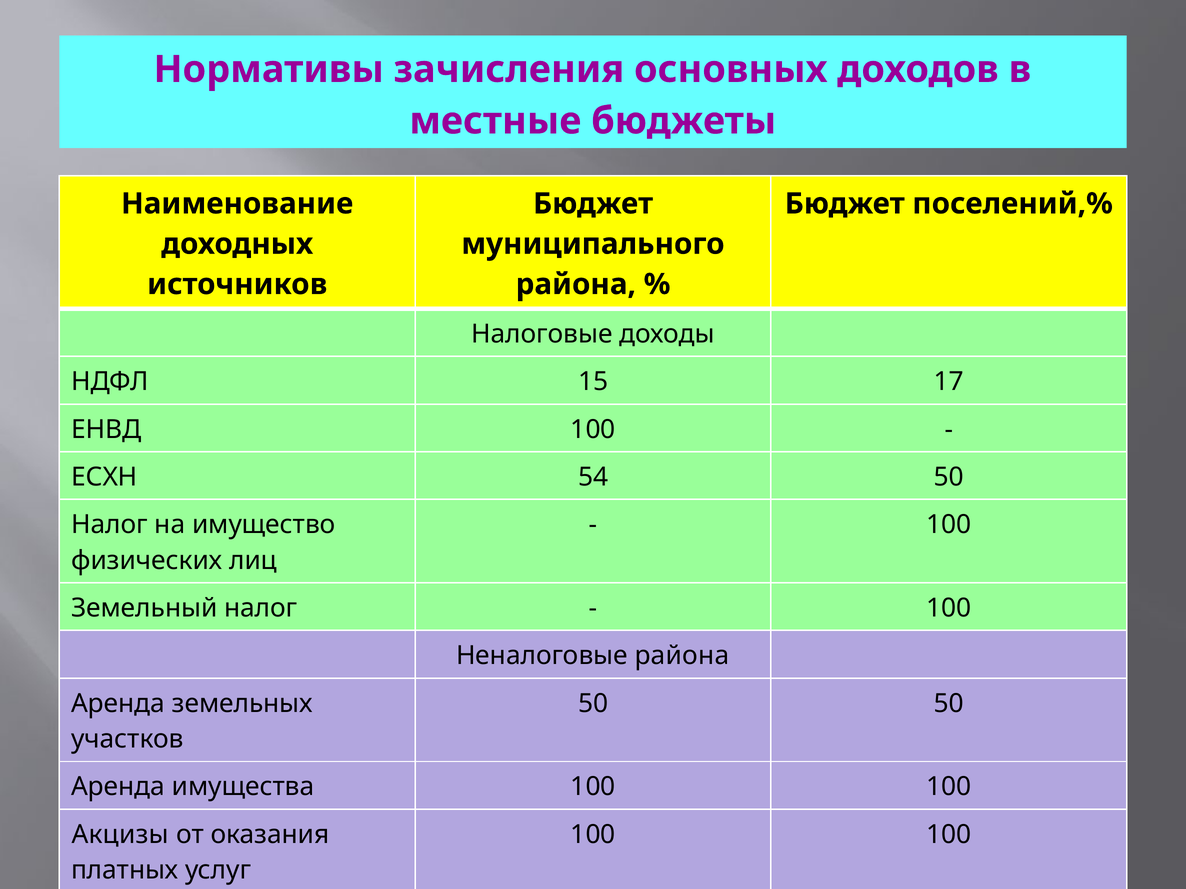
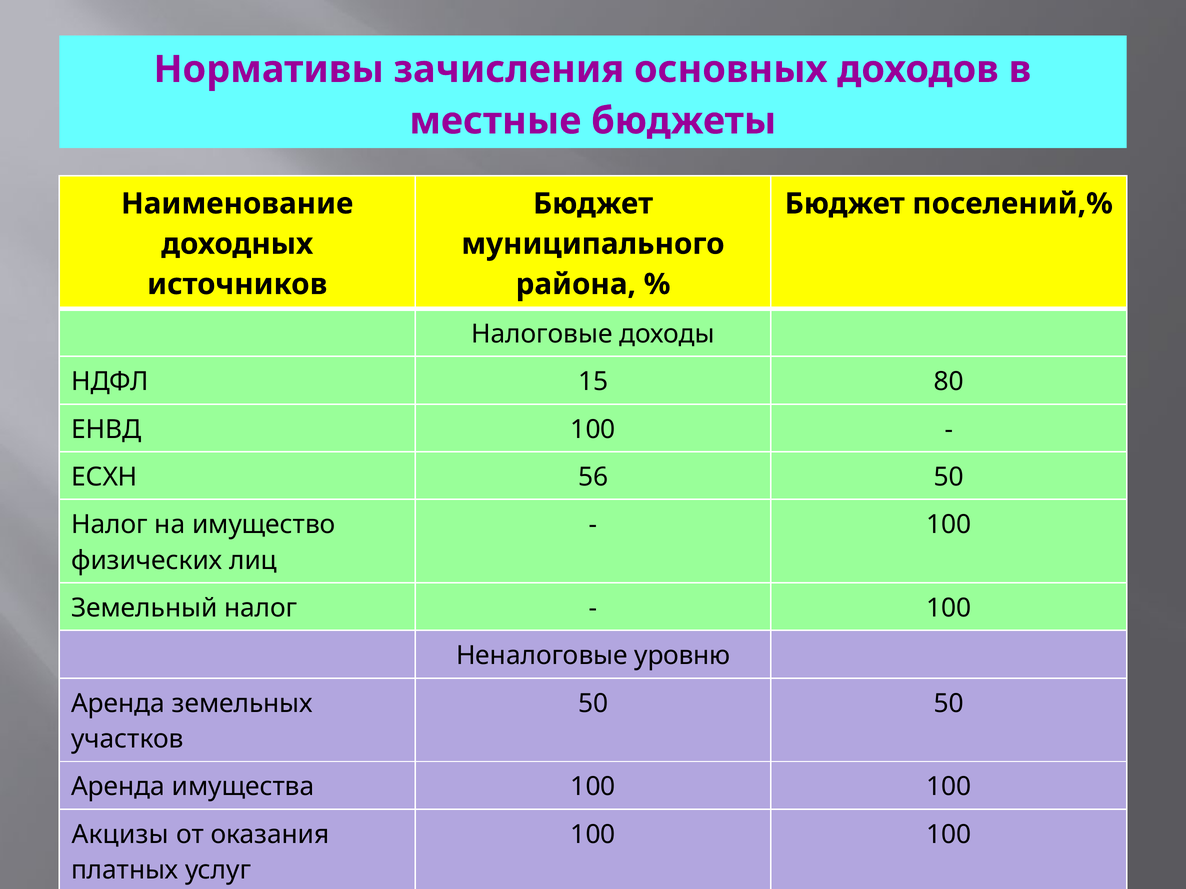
17: 17 -> 80 (949, 382)
54: 54 -> 56 (593, 477)
Неналоговые района: района -> уровню (682, 656)
